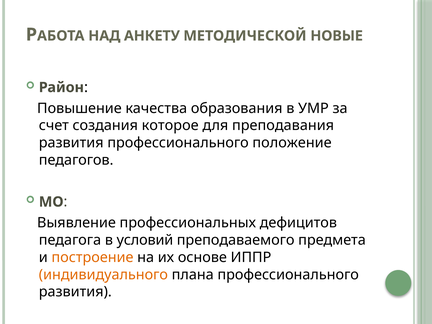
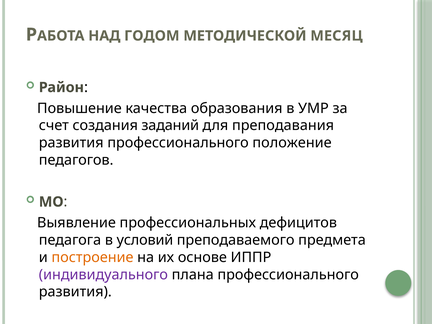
АНКЕТУ: АНКЕТУ -> ГОДОМ (152, 36)
НОВЫЕ: НОВЫЕ -> МЕСЯЦ (336, 36)
которое: которое -> заданий (170, 126)
индивидуального colour: orange -> purple (103, 275)
